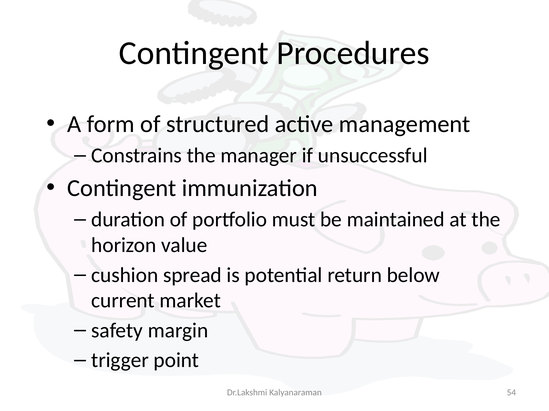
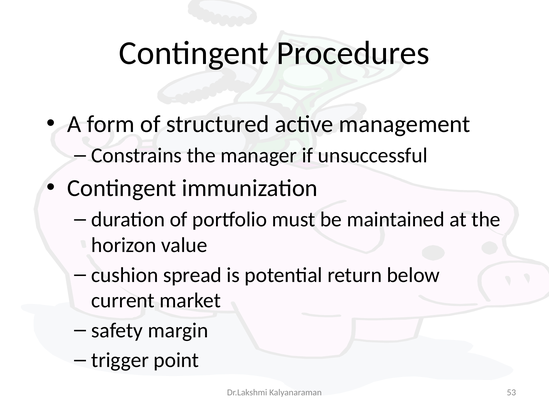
54: 54 -> 53 (511, 393)
